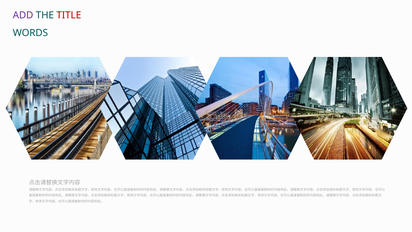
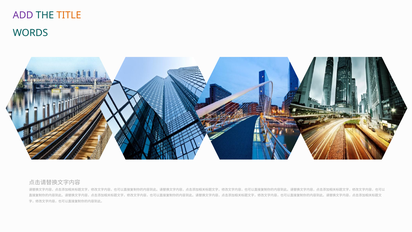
TITLE colour: red -> orange (69, 15)
